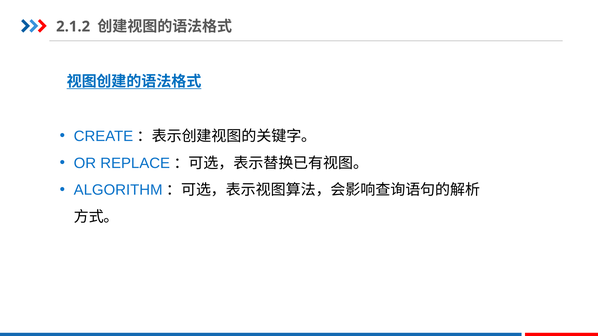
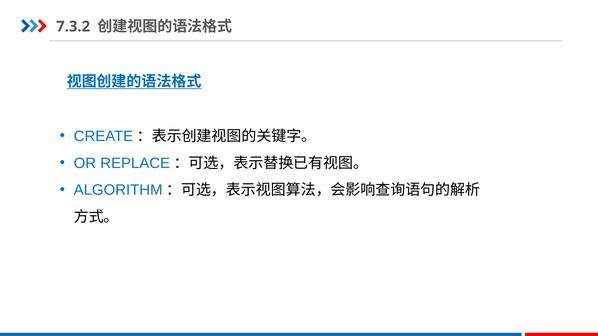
2.1.2: 2.1.2 -> 7.3.2 (73, 27)
